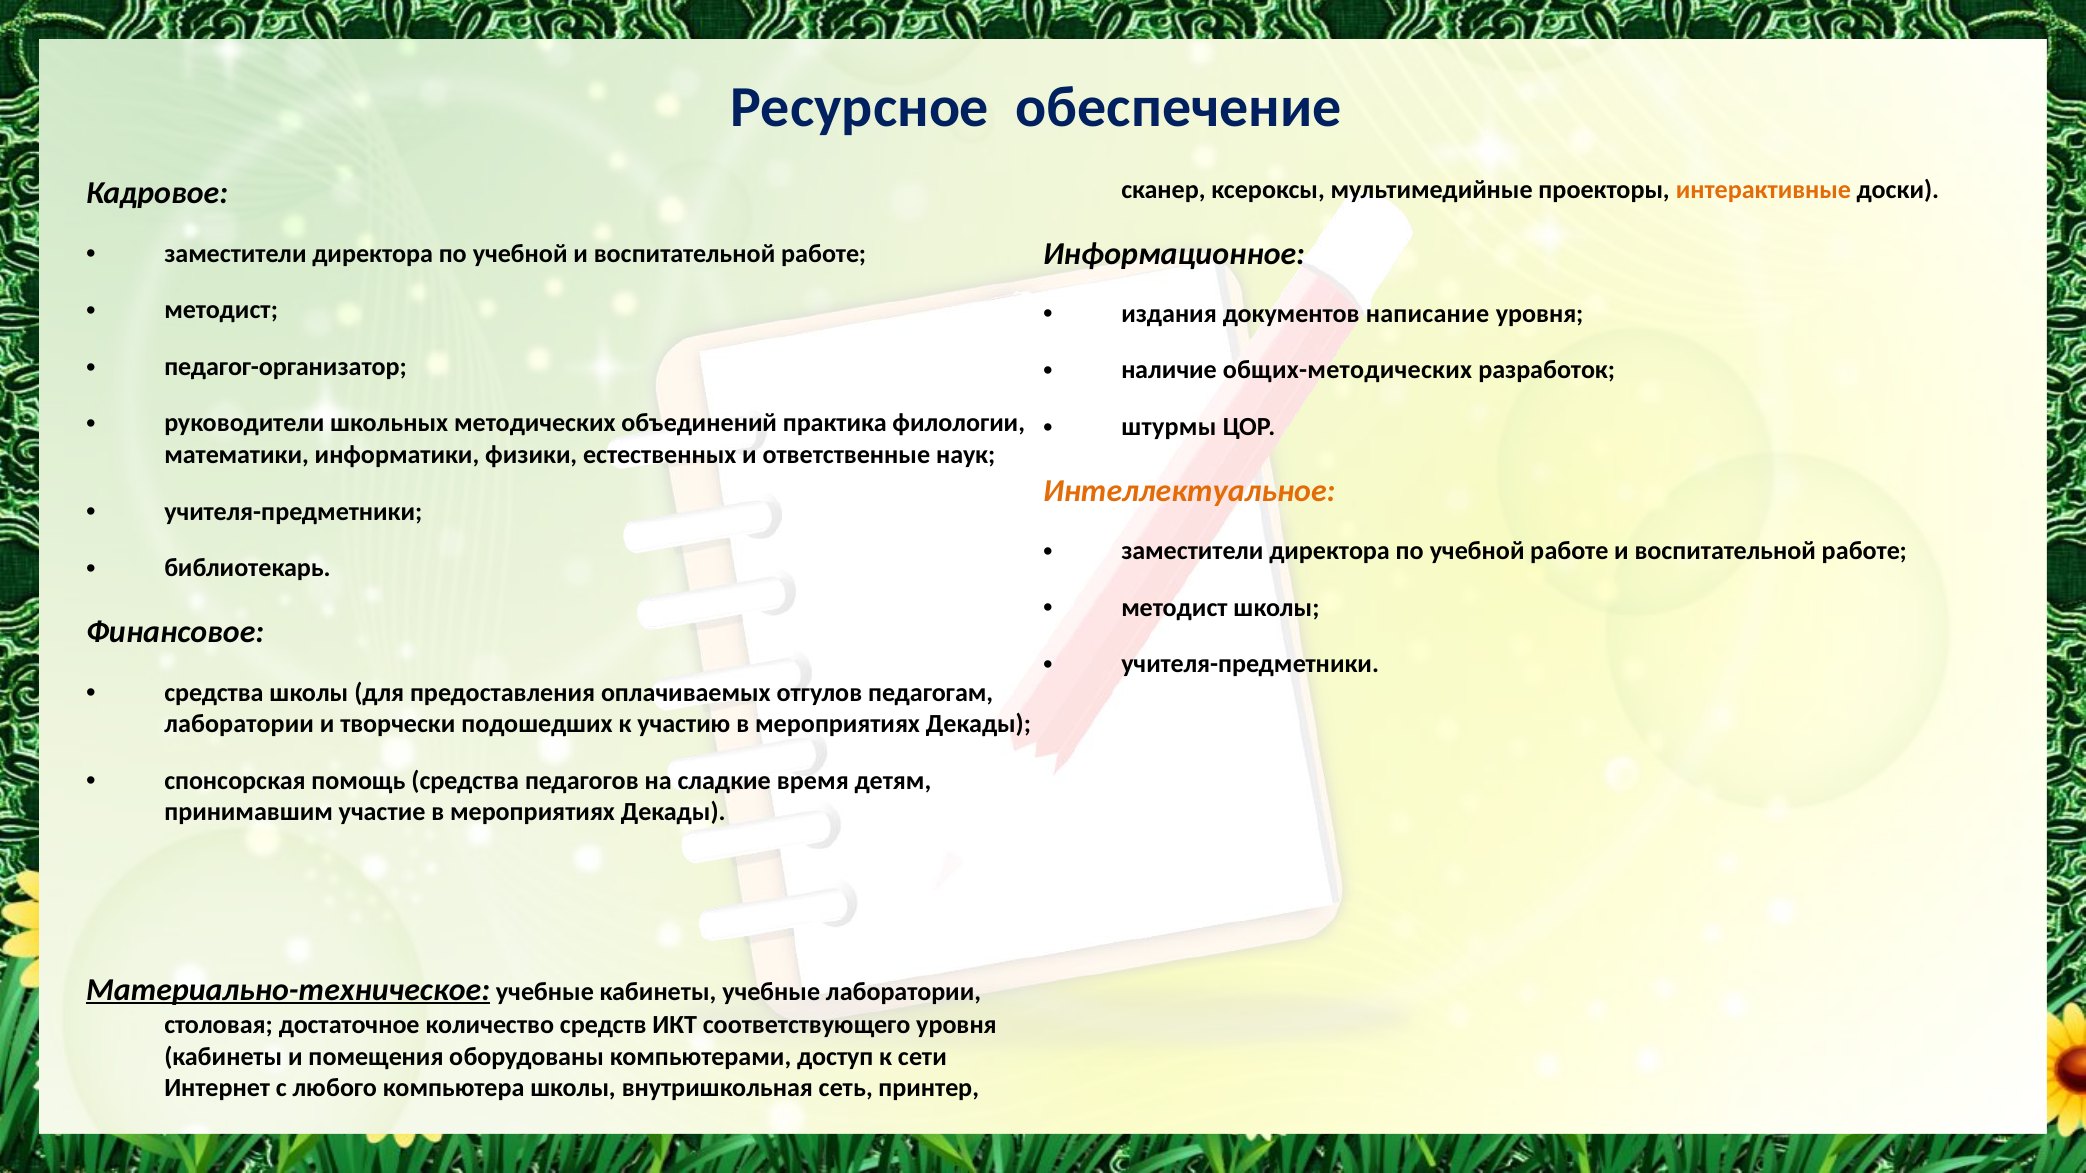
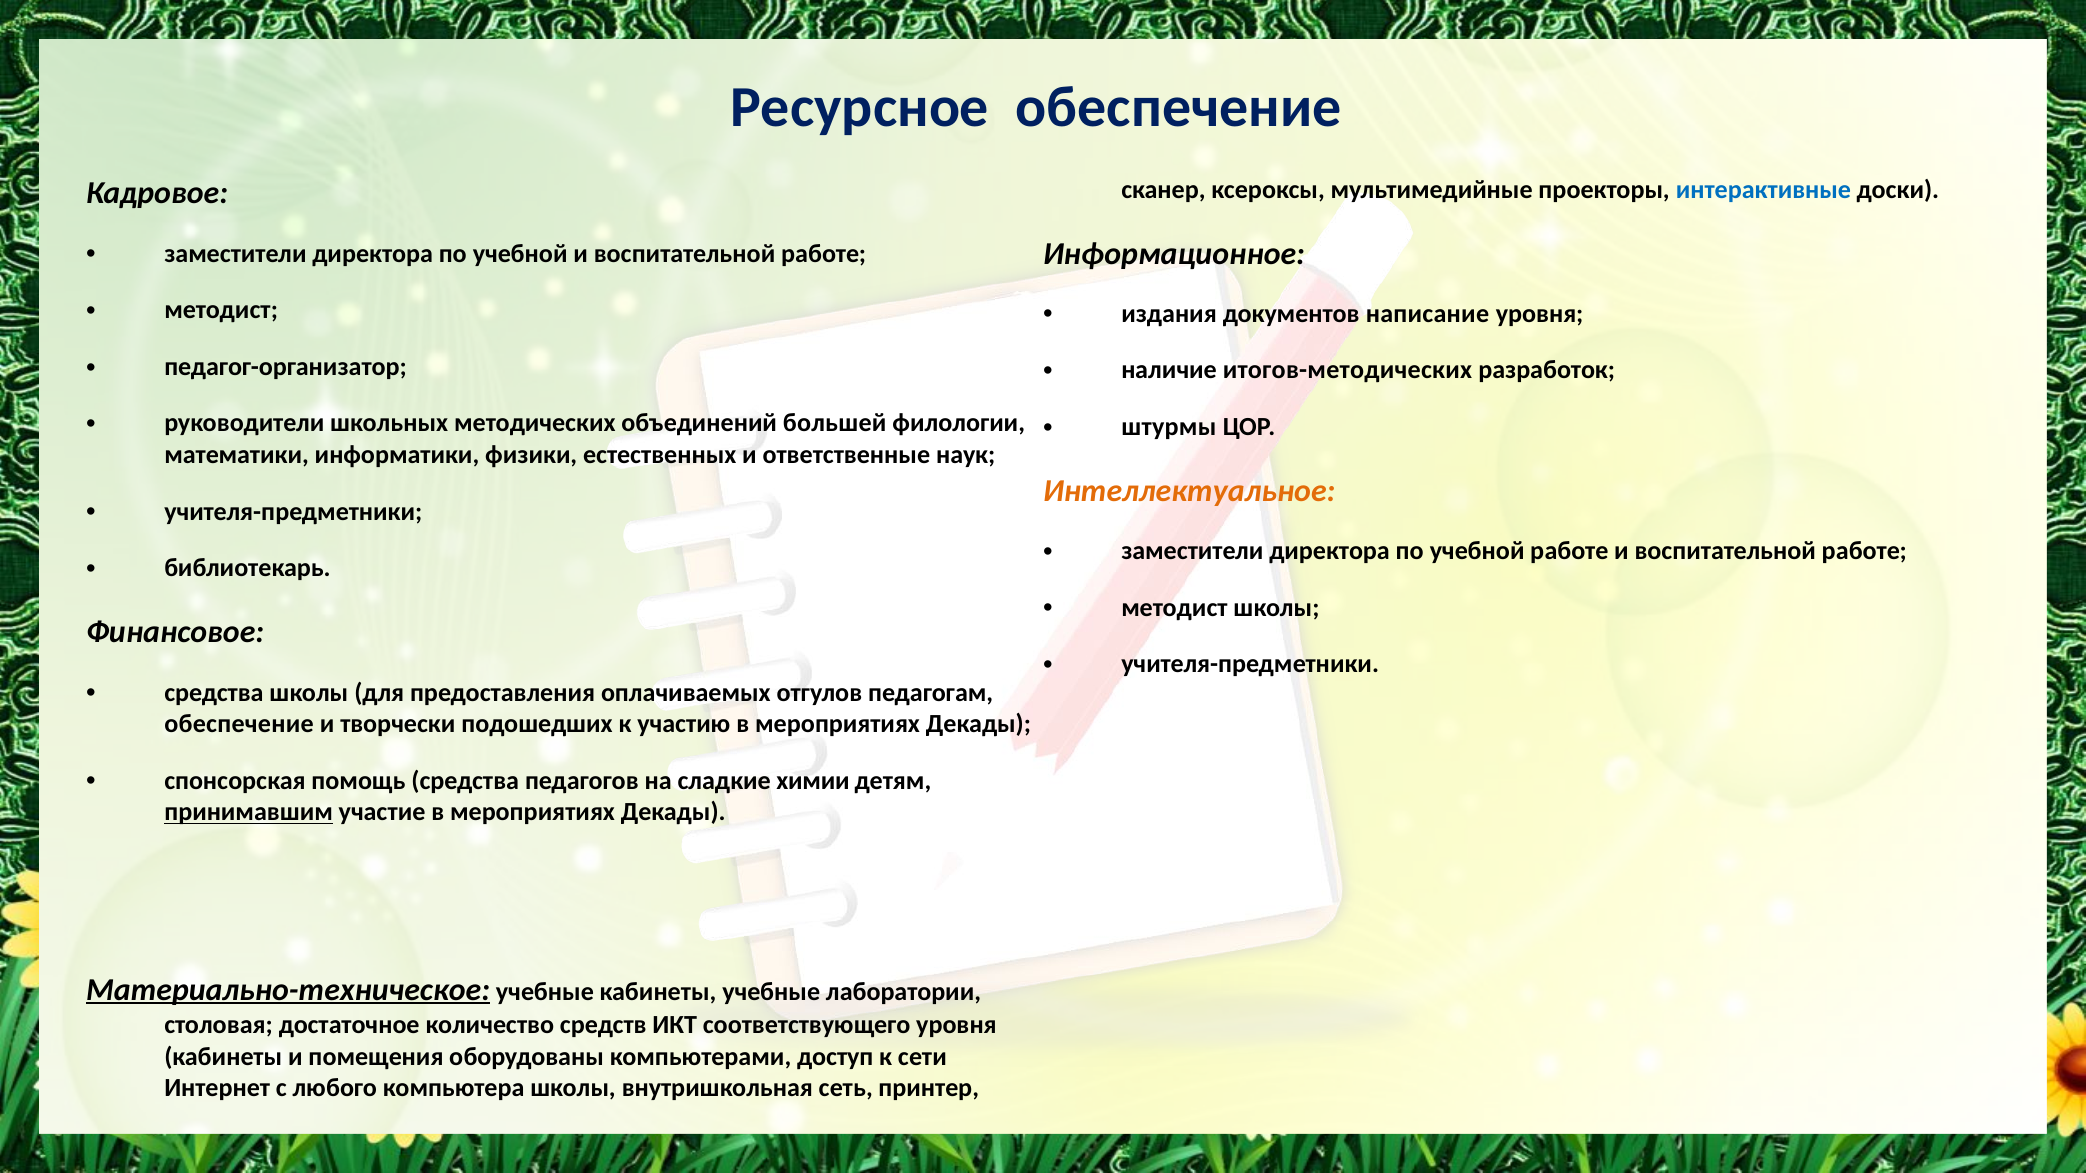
интерактивные colour: orange -> blue (1763, 189)
общих-методических: общих-методических -> итогов-методических (1347, 370)
практика: практика -> большей (835, 423)
лаборатории: лаборатории -> обеспечение (239, 724)
время: время -> химии (813, 781)
принимавшим underline: none -> present (249, 813)
